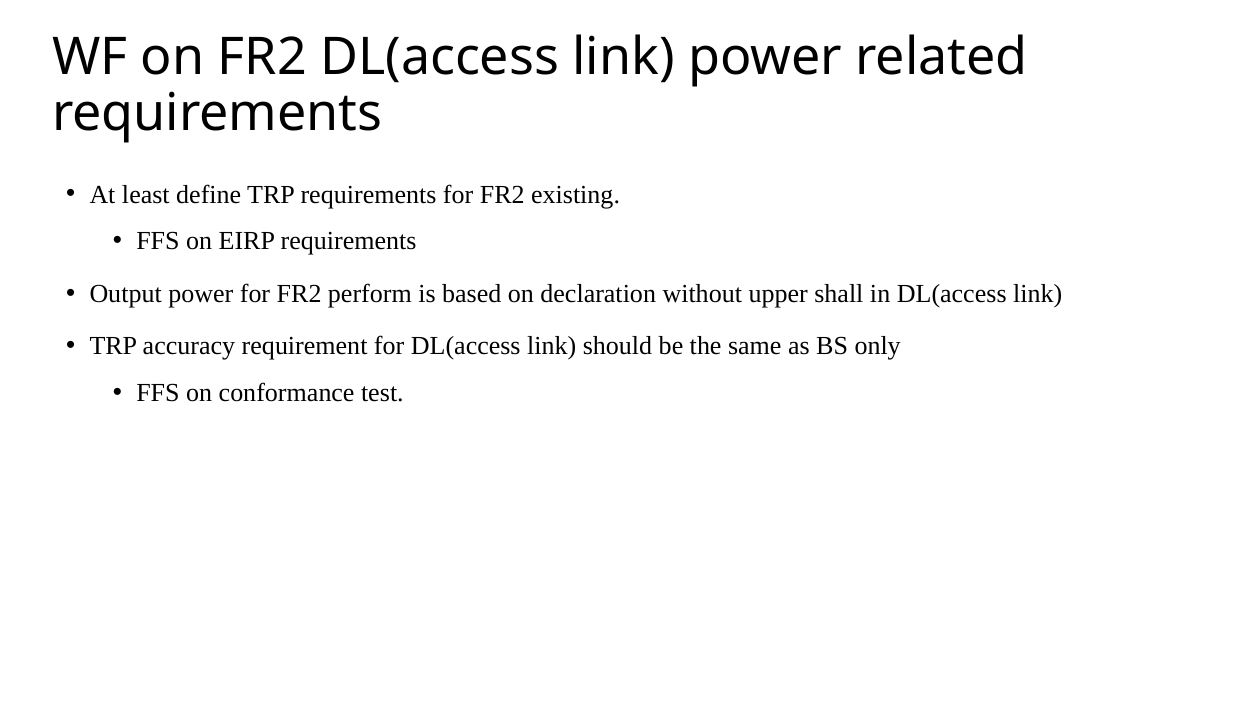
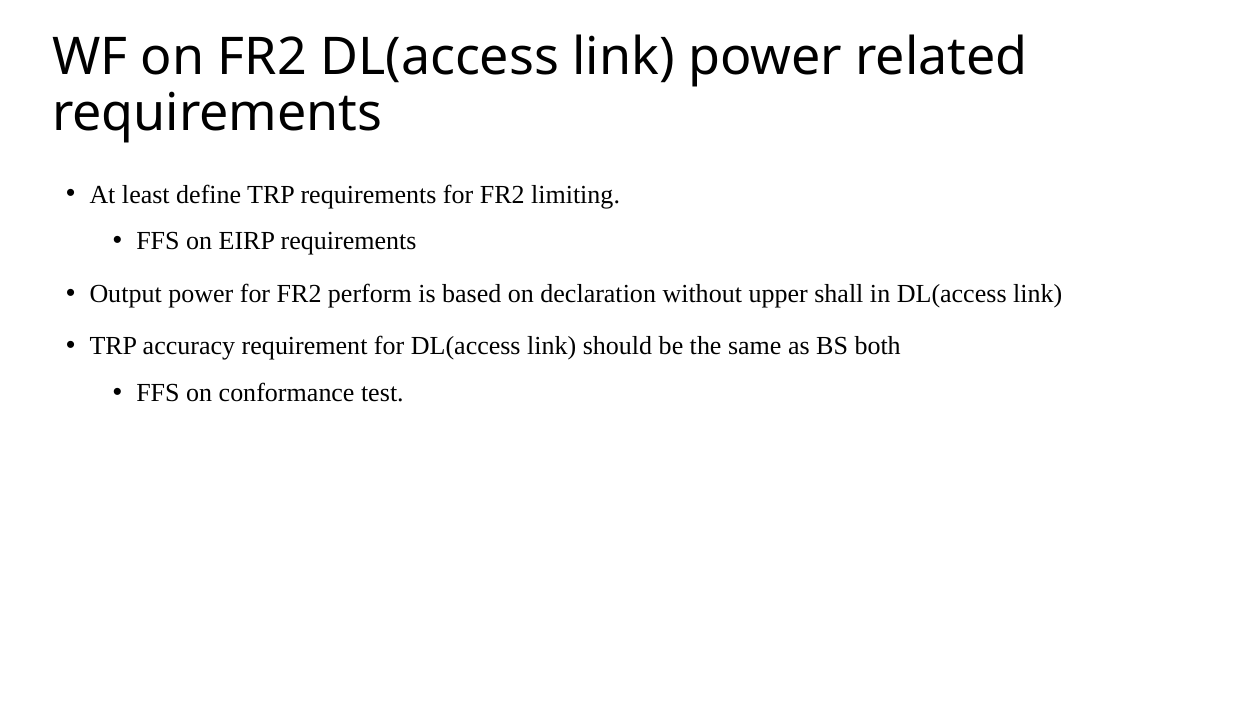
existing: existing -> limiting (576, 194)
only: only -> both (878, 346)
